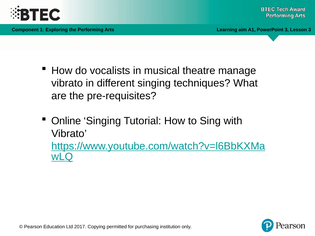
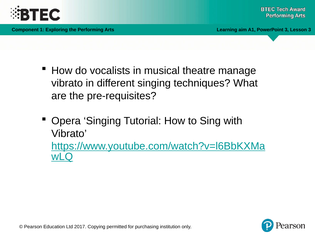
Online: Online -> Opera (66, 121)
